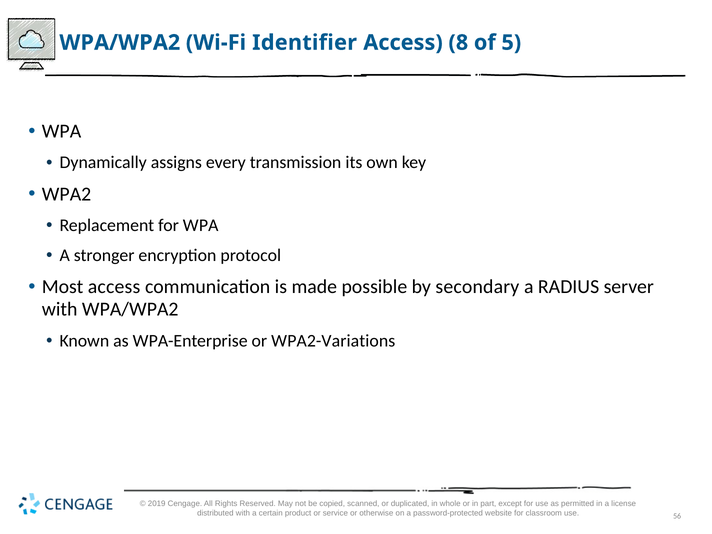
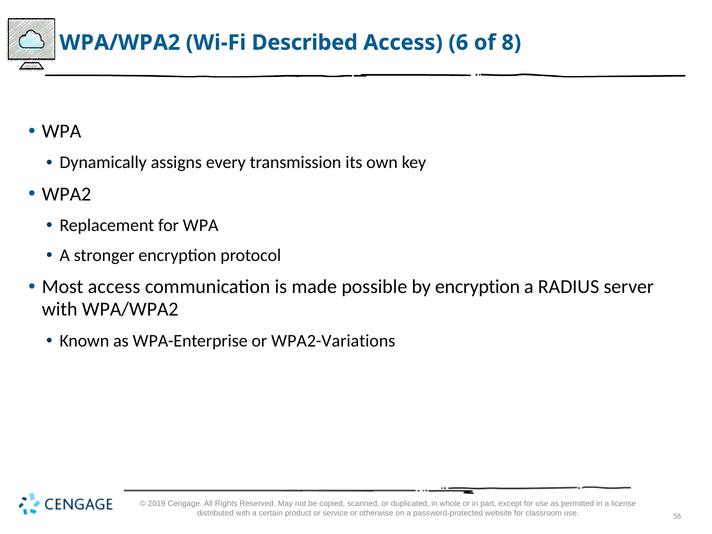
Identifier: Identifier -> Described (305, 43)
8: 8 -> 6 (458, 43)
5: 5 -> 8 (511, 43)
by secondary: secondary -> encryption (478, 287)
